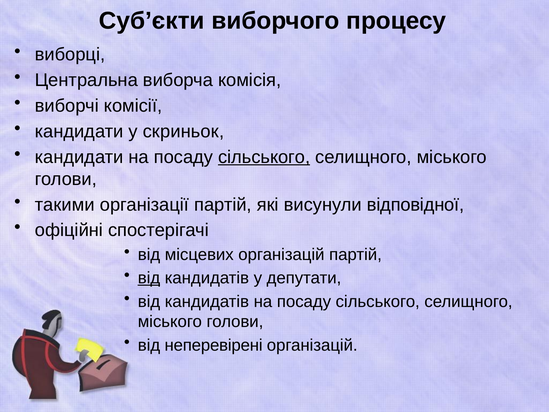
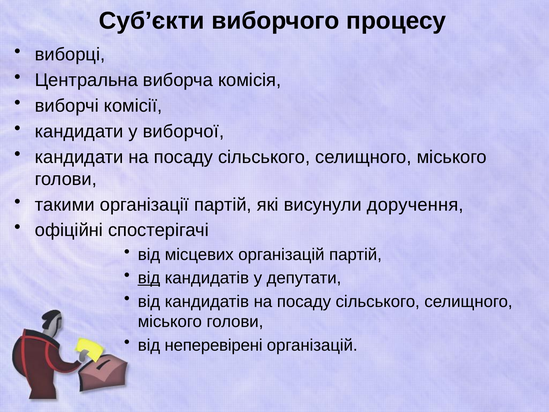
скриньок: скриньок -> виборчої (183, 131)
сільського underline: present -> none (264, 157)
відповідної: відповідної -> доручення (415, 205)
